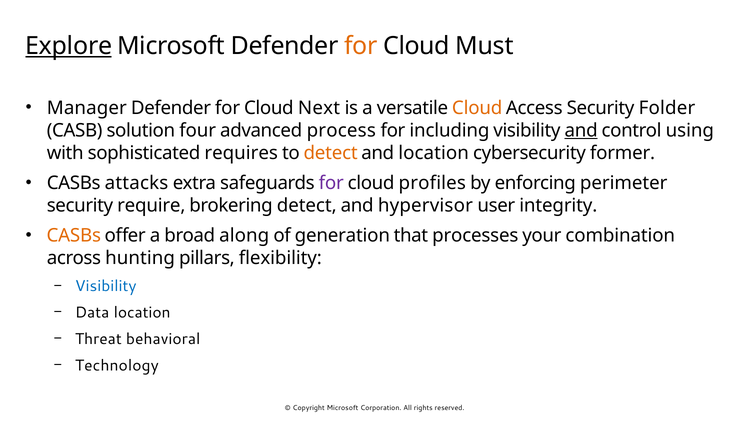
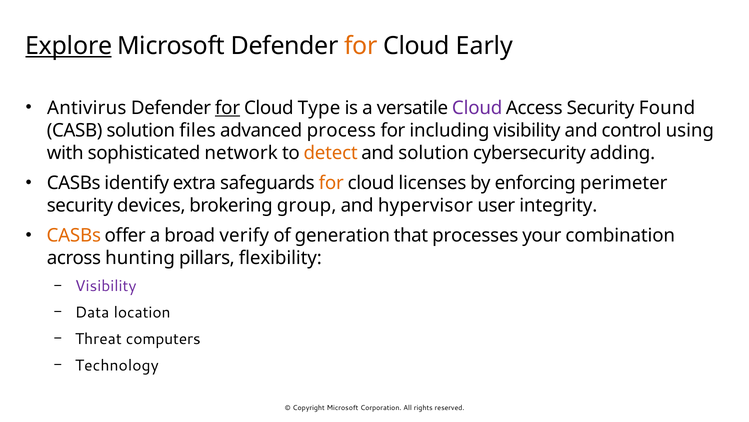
Must: Must -> Early (484, 46)
Manager: Manager -> Antivirus (87, 108)
for underline: none -> present (228, 108)
Next: Next -> Type (319, 108)
Cloud colour: orange -> purple (477, 108)
Folder: Folder -> Found (667, 108)
four: four -> files (198, 130)
and underline: present -> none (581, 130)
requires: requires -> network (241, 153)
and location: location -> solution (434, 153)
former: former -> adding (623, 153)
attacks: attacks -> identify (137, 183)
for colour: purple -> orange (331, 183)
profiles: profiles -> licenses (432, 183)
require: require -> devices (151, 205)
brokering detect: detect -> group (307, 205)
along: along -> verify (244, 235)
Visibility colour: blue -> purple (106, 286)
behavioral: behavioral -> computers (163, 338)
